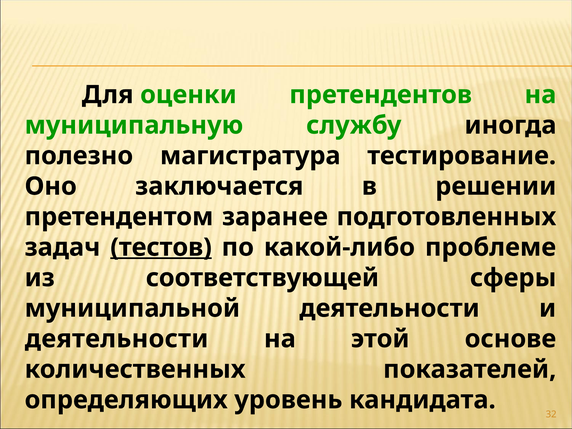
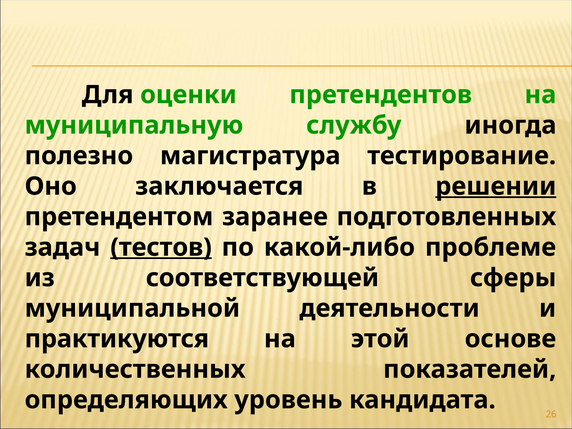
решении underline: none -> present (496, 186)
деятельности: деятельности -> практикуются (117, 339)
32: 32 -> 26 (551, 414)
